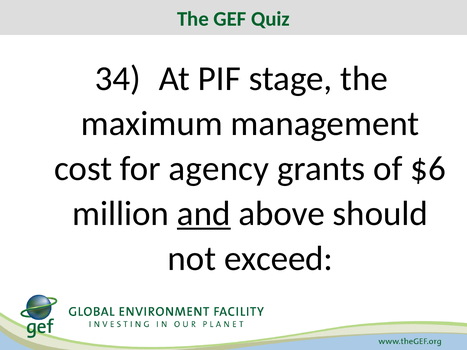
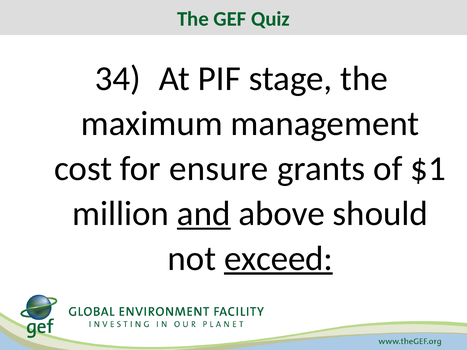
agency: agency -> ensure (219, 169)
$6: $6 -> $1 (428, 169)
exceed underline: none -> present (278, 259)
